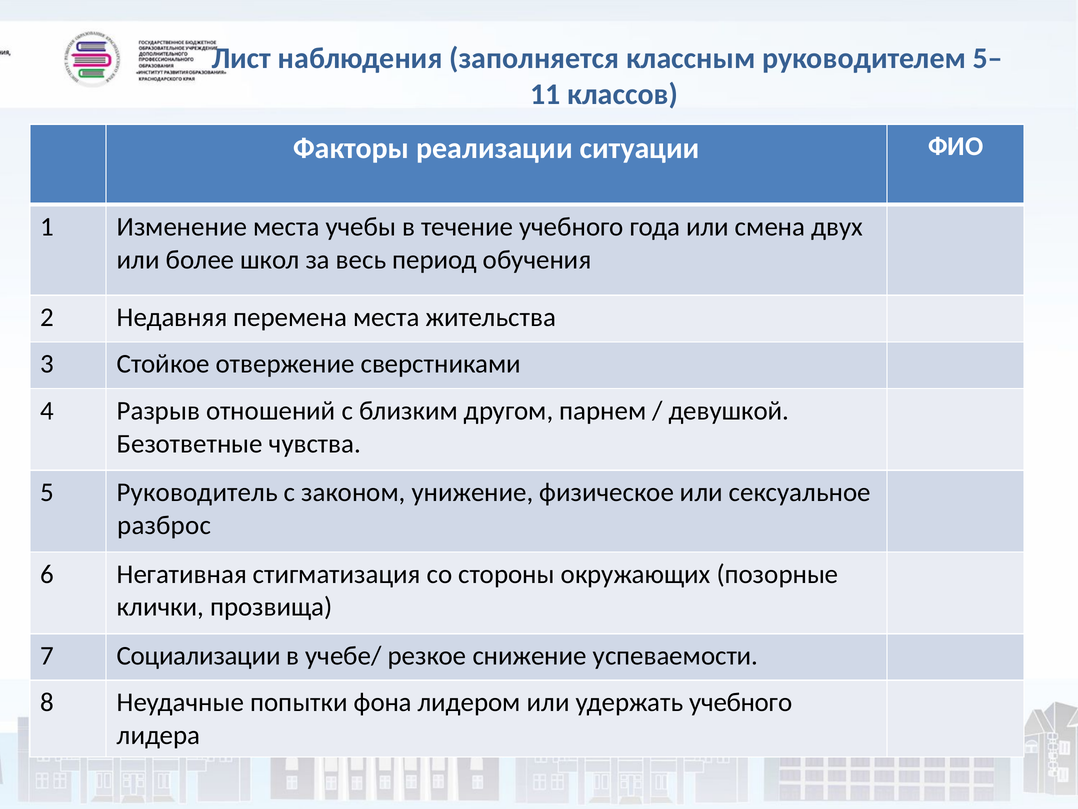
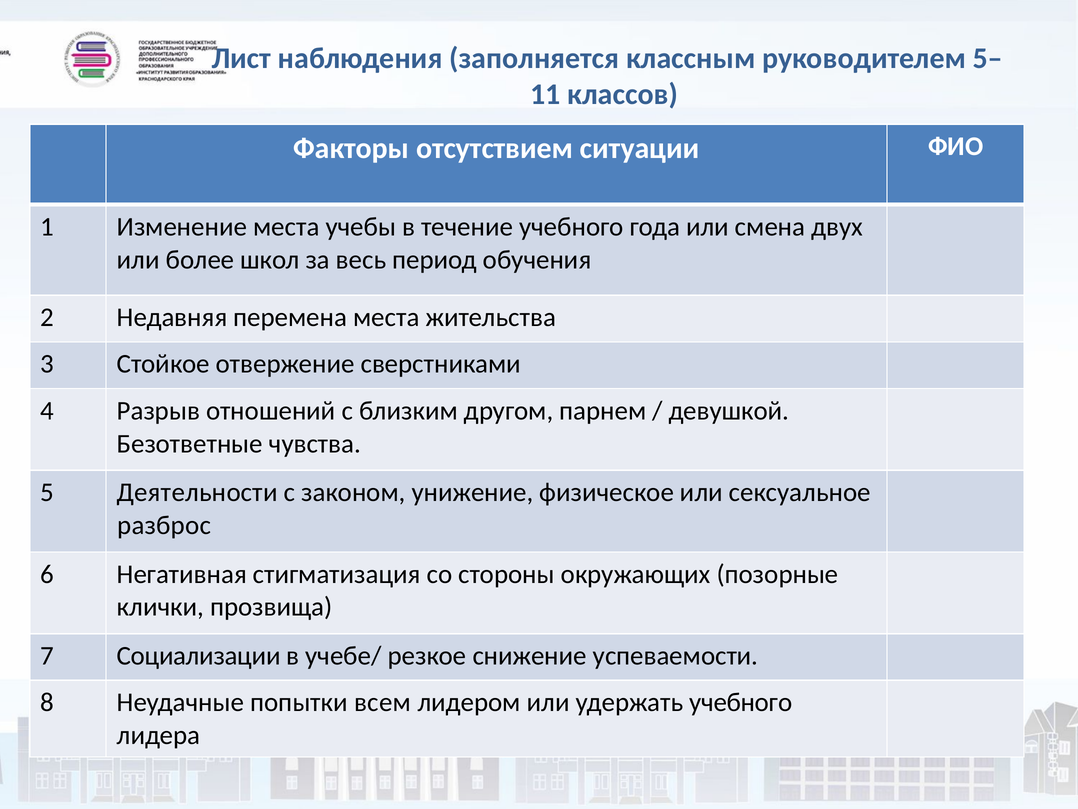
реализации: реализации -> отсутствием (495, 148)
Руководитель: Руководитель -> Деятельности (197, 492)
фона: фона -> всем (383, 702)
